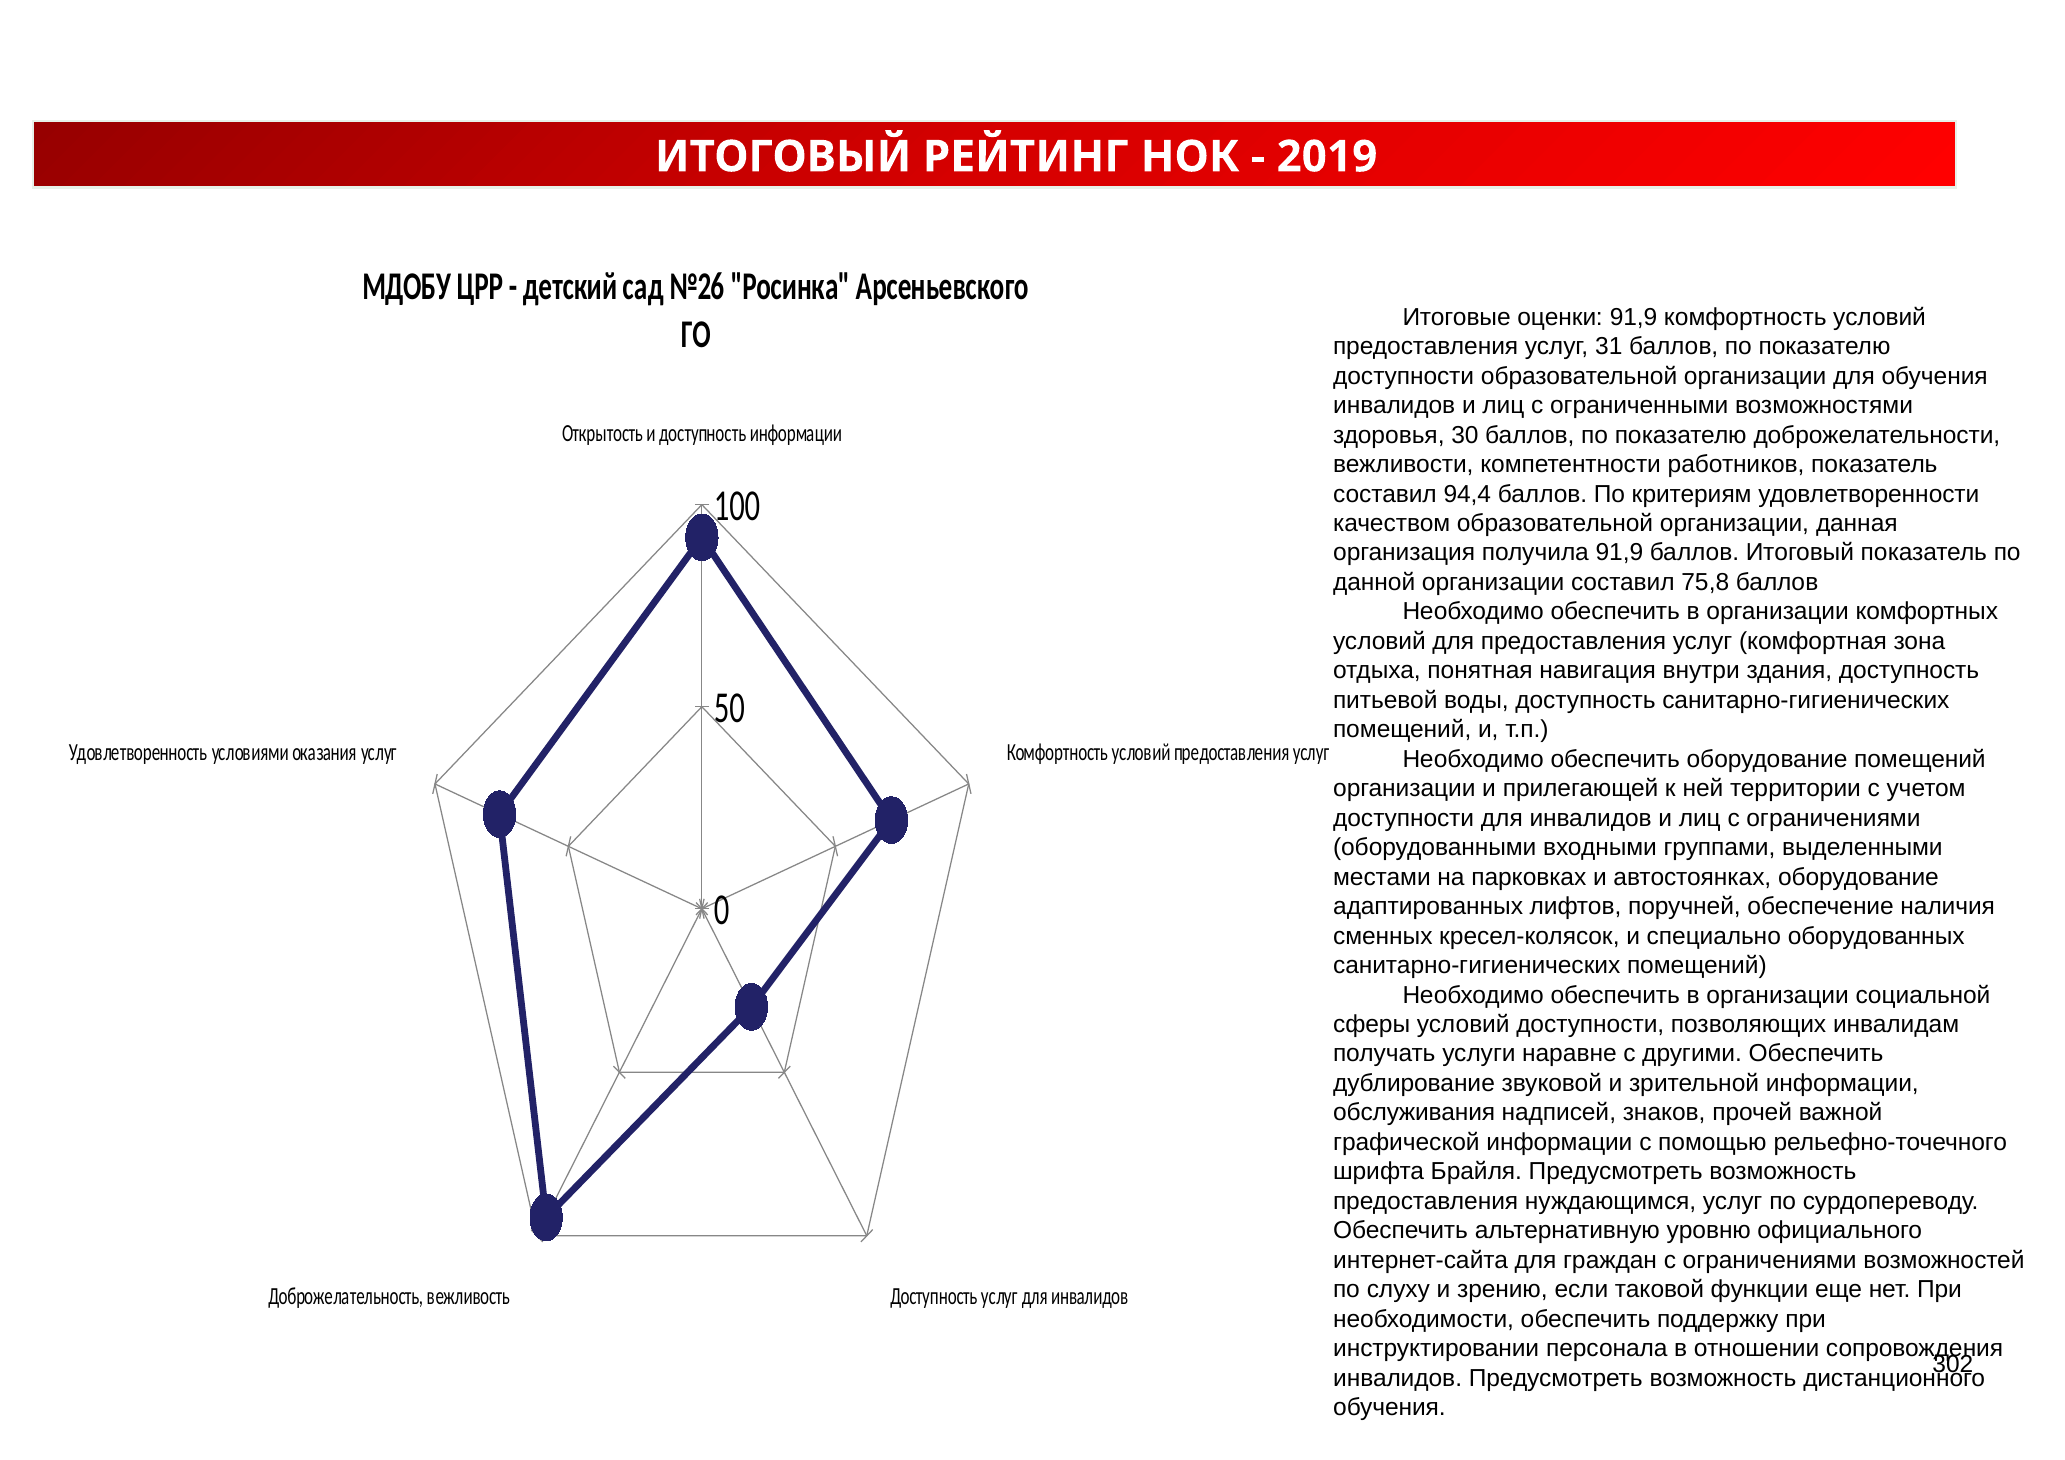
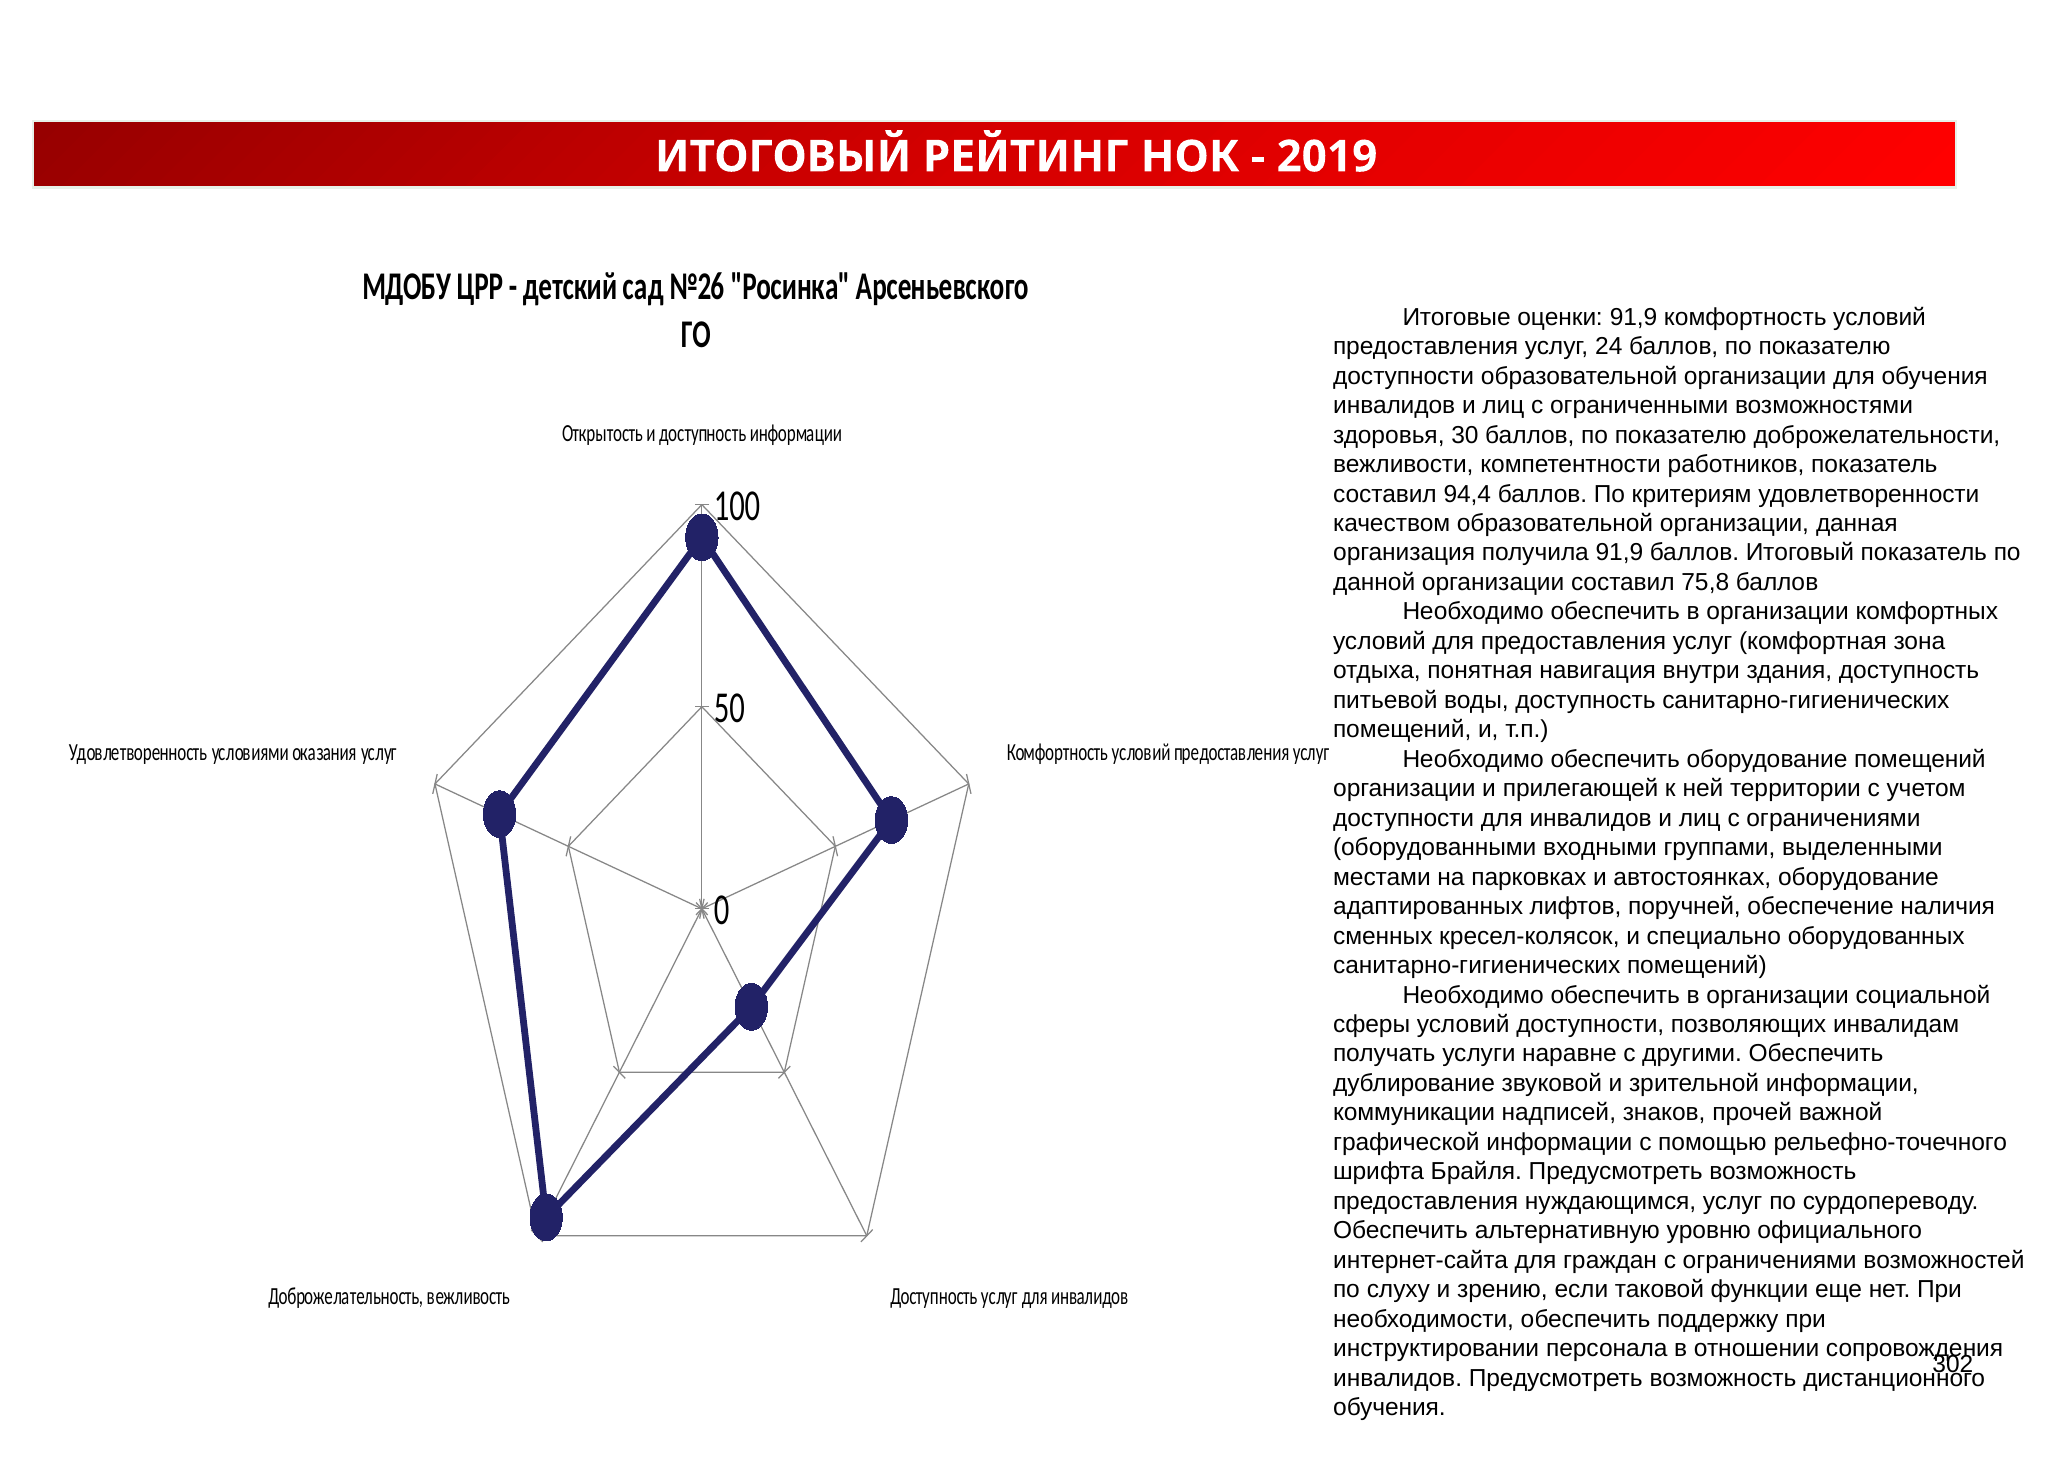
31: 31 -> 24 (1609, 347)
обслуживания: обслуживания -> коммуникации (1414, 1113)
